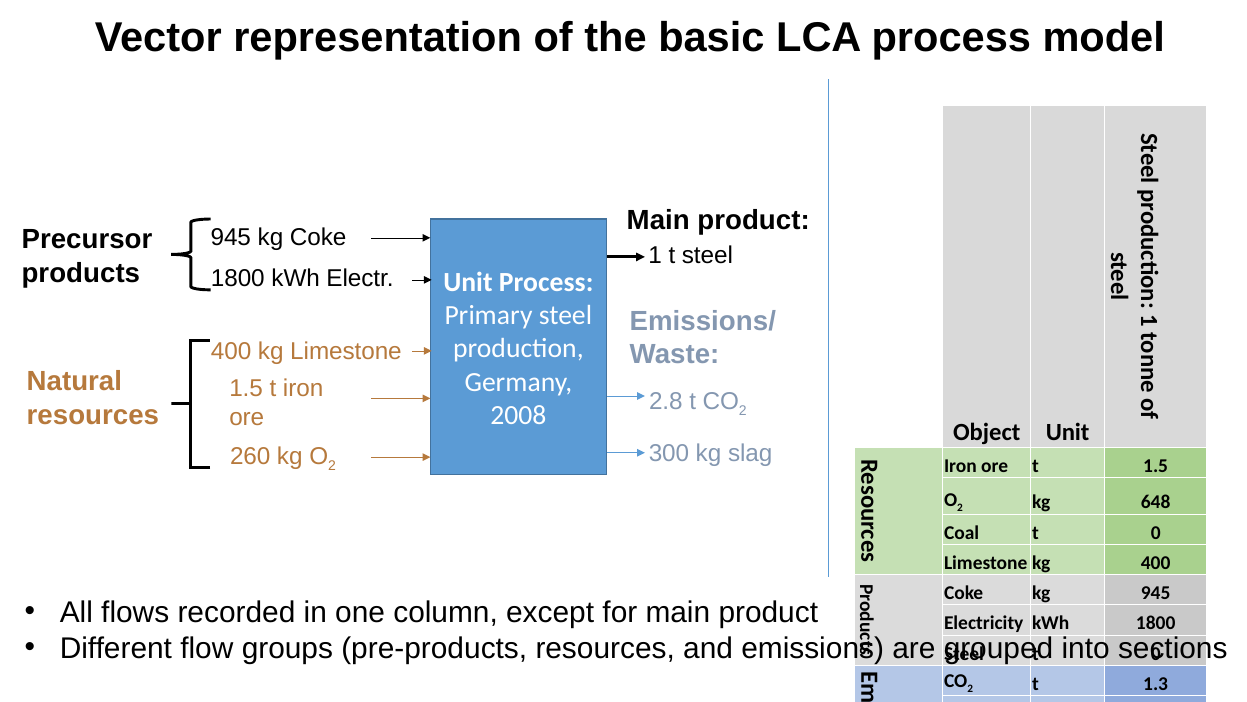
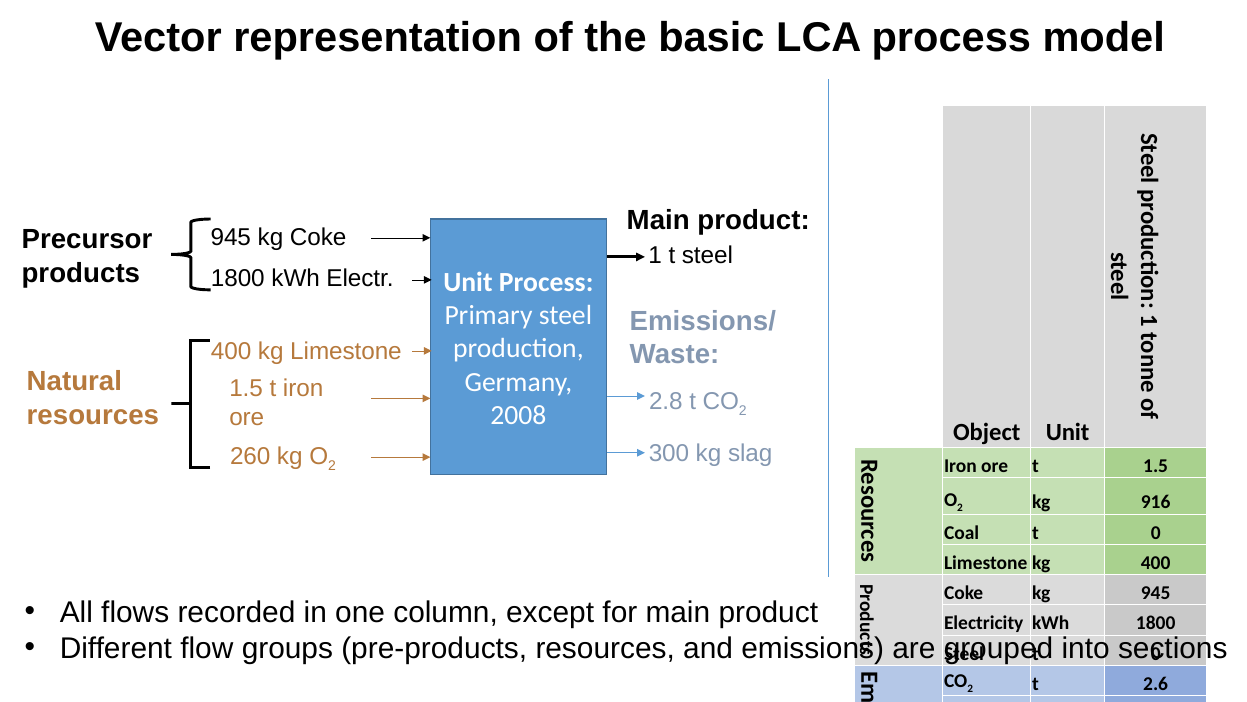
648: 648 -> 916 (1156, 502)
1.3: 1.3 -> 2.6 (1156, 683)
